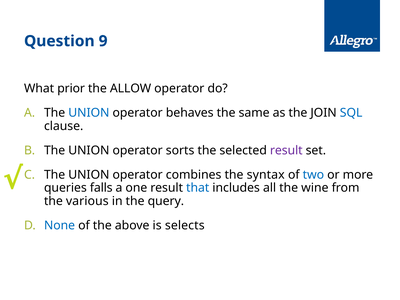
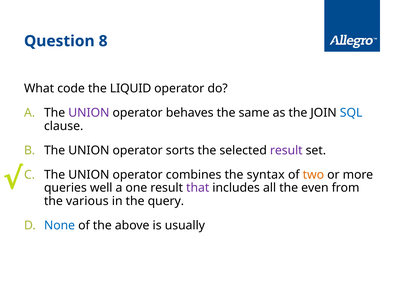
9: 9 -> 8 (103, 41)
prior: prior -> code (71, 89)
ALLOW: ALLOW -> LIQUID (131, 89)
UNION colour: blue -> purple (89, 113)
two colour: blue -> orange (313, 175)
falls: falls -> well (101, 188)
that colour: blue -> purple (198, 188)
wine: wine -> even (315, 188)
selects: selects -> usually (185, 225)
